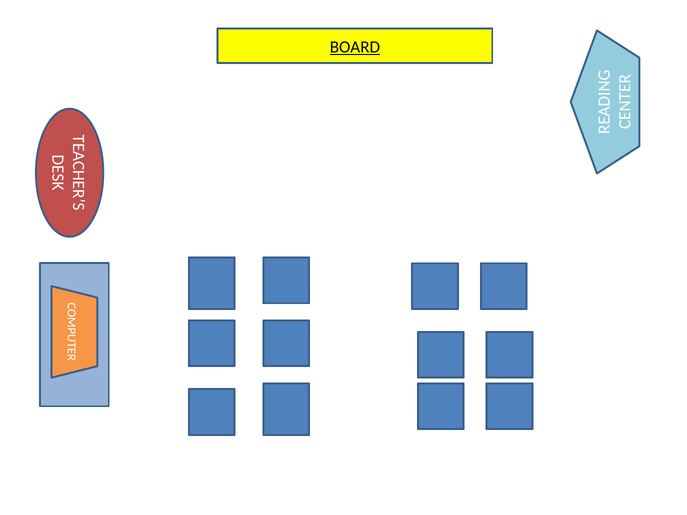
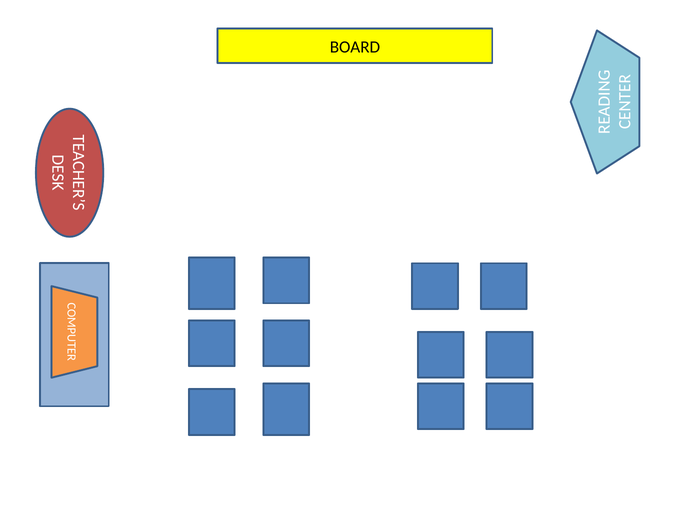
BOARD underline: present -> none (355, 47)
